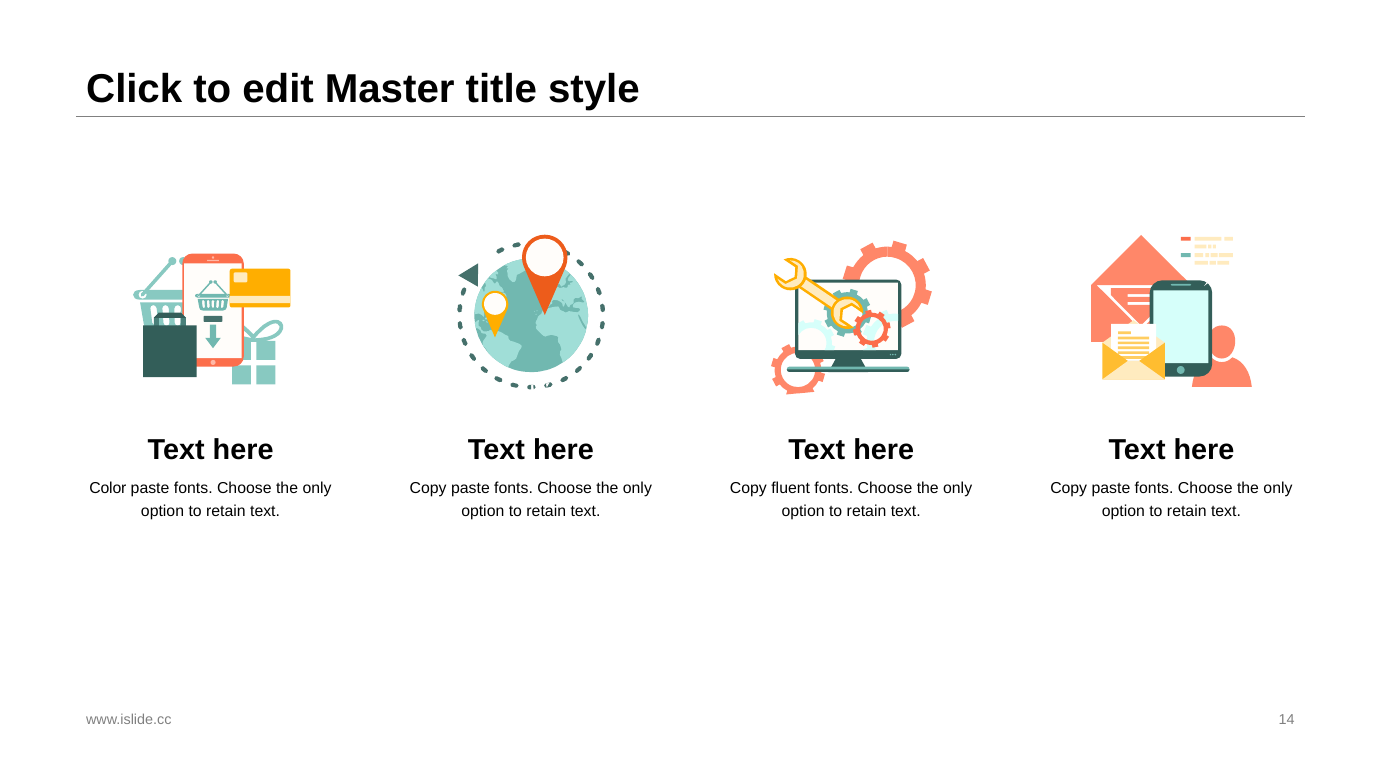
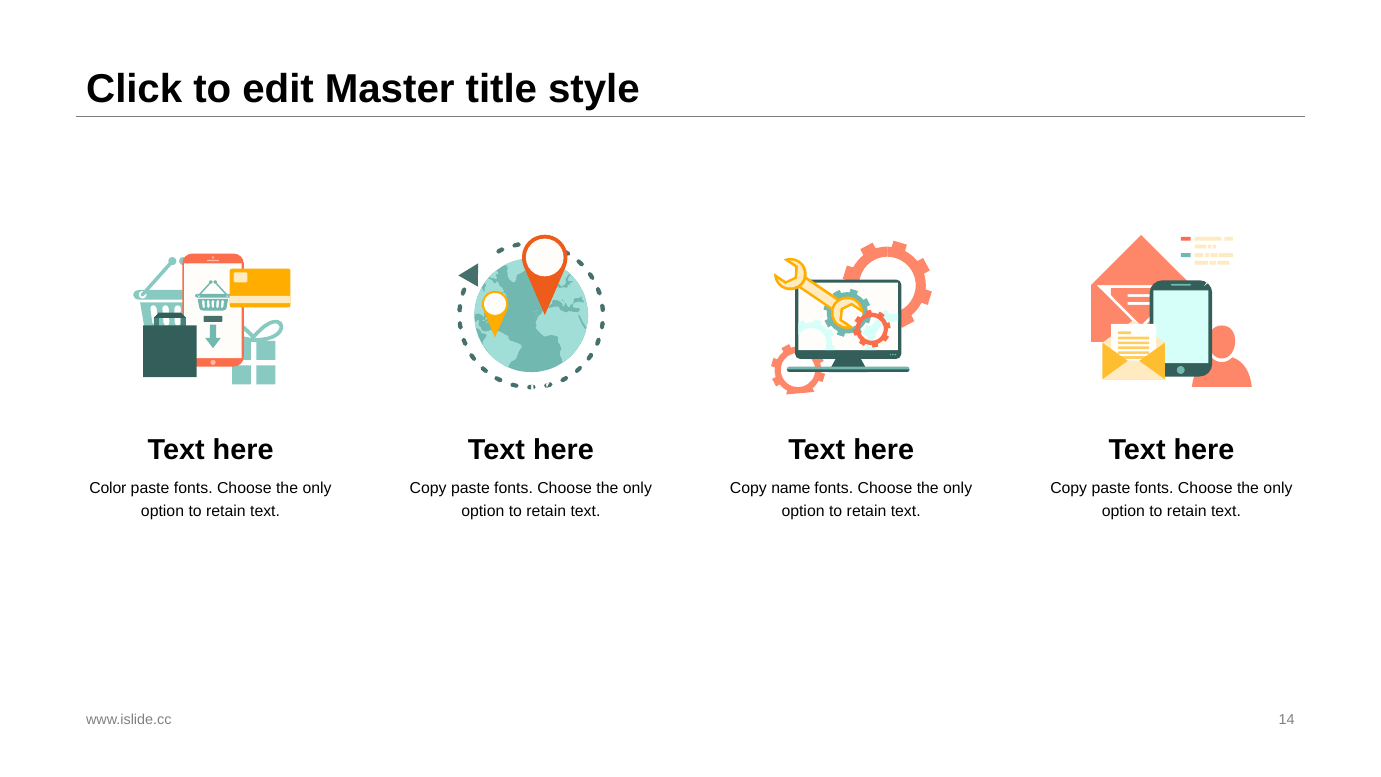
fluent: fluent -> name (791, 488)
